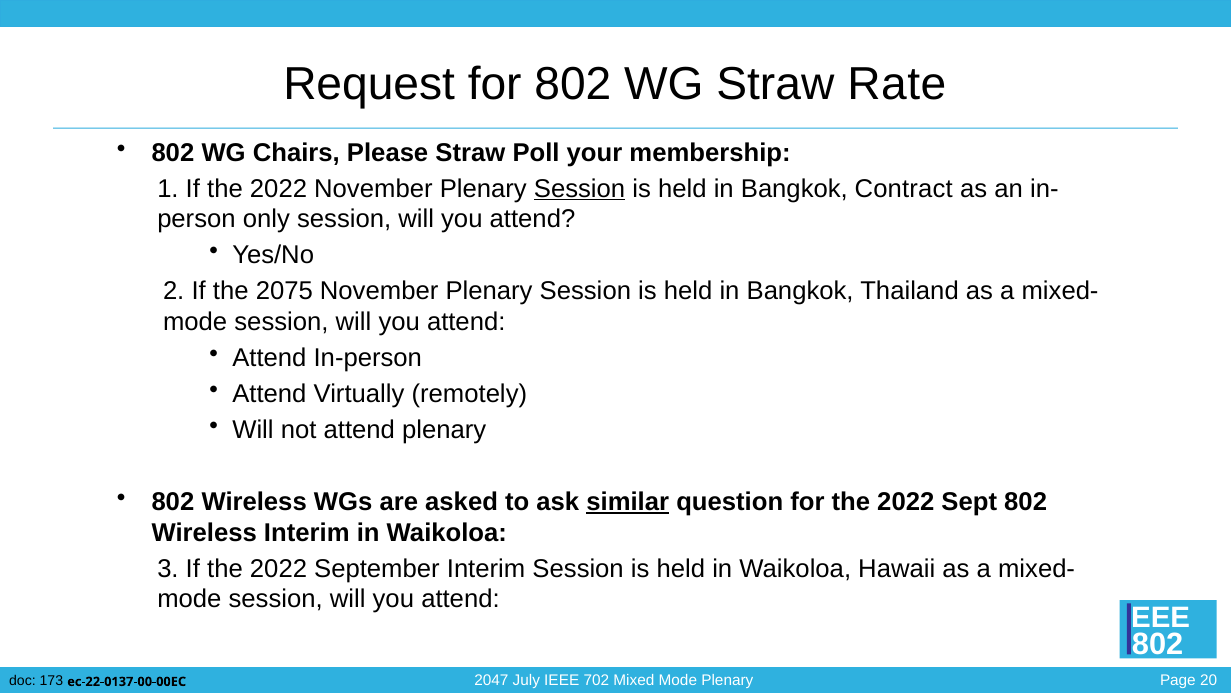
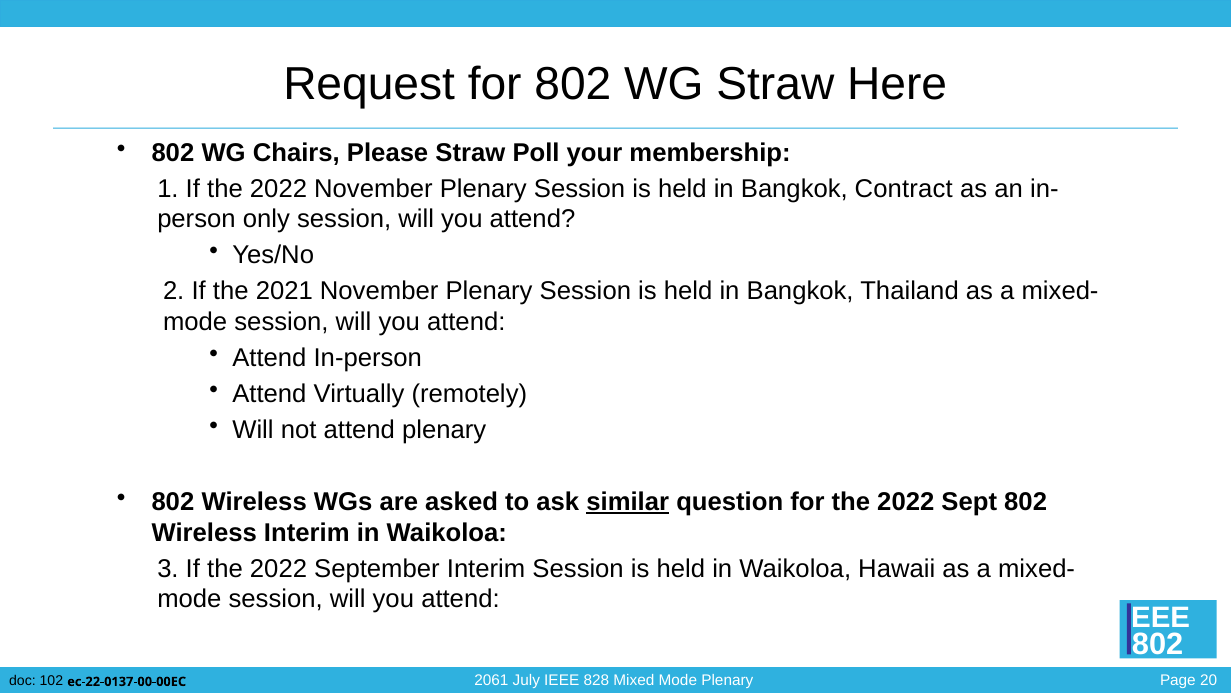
Rate: Rate -> Here (897, 84)
Session underline: present -> none (580, 189)
2075: 2075 -> 2021 (284, 291)
2047: 2047 -> 2061 (491, 680)
702: 702 -> 828 (596, 680)
173: 173 -> 102 (51, 681)
